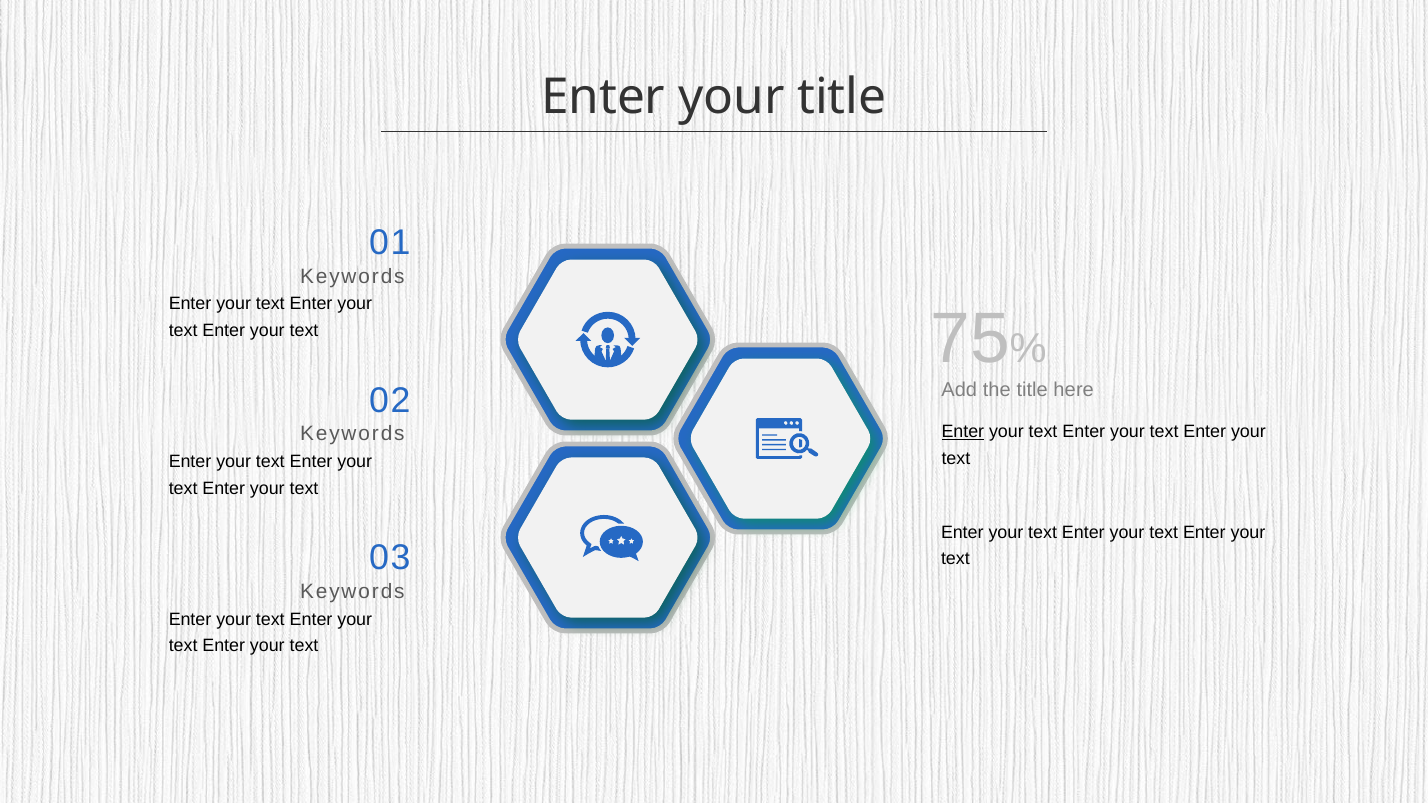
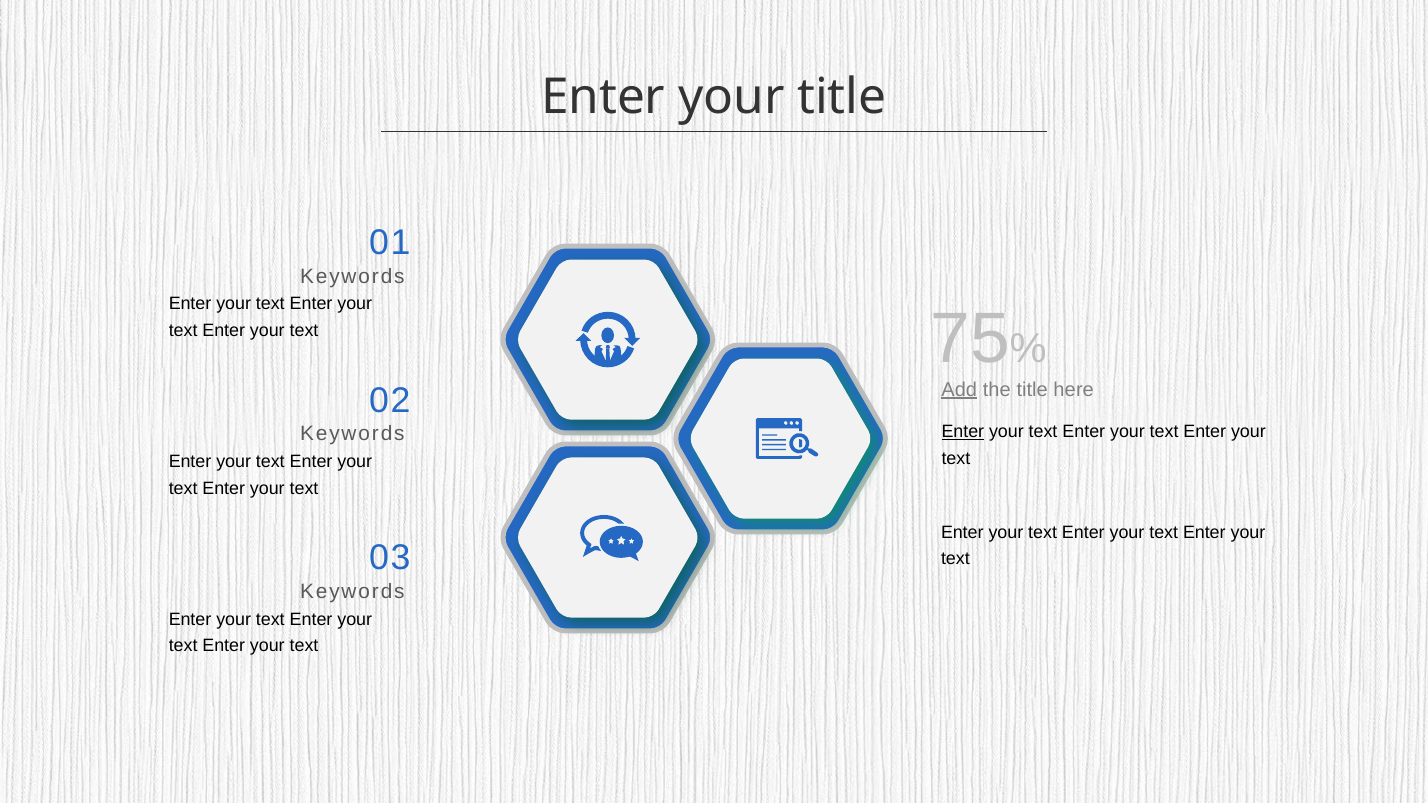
Add underline: none -> present (959, 390)
